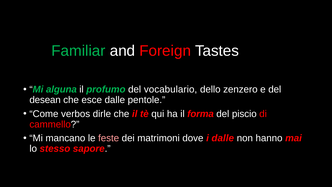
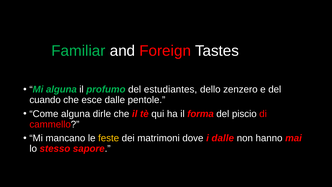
vocabulario: vocabulario -> estudiantes (171, 89)
desean: desean -> cuando (45, 100)
Come verbos: verbos -> alguna (76, 114)
feste colour: pink -> yellow (109, 138)
